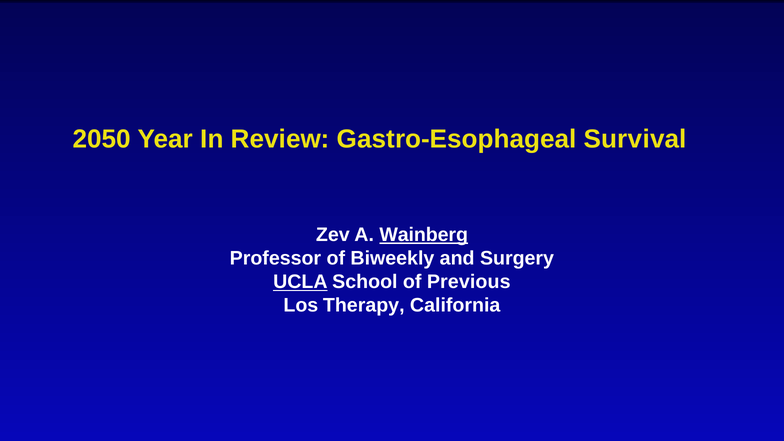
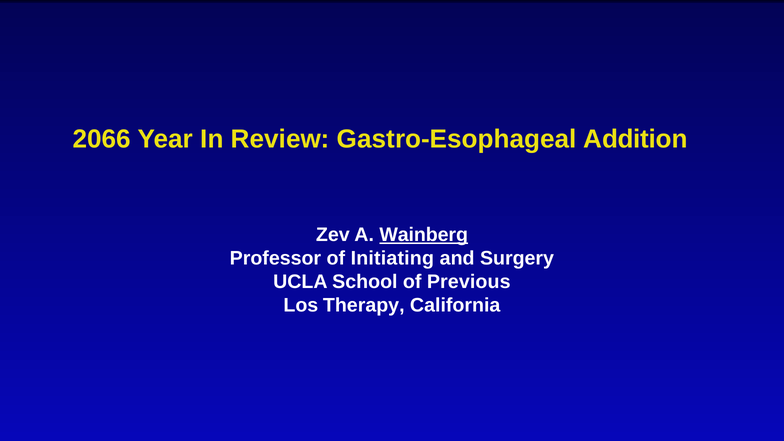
2050: 2050 -> 2066 (102, 139)
Survival: Survival -> Addition (635, 139)
Biweekly: Biweekly -> Initiating (392, 258)
UCLA underline: present -> none (300, 282)
